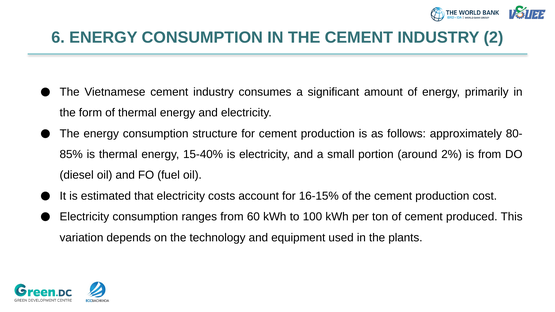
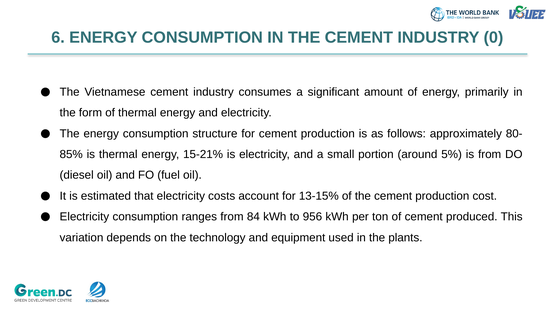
2: 2 -> 0 (493, 37)
15-40%: 15-40% -> 15-21% (203, 154)
2%: 2% -> 5% (452, 154)
16-15%: 16-15% -> 13-15% (319, 196)
60: 60 -> 84 (253, 217)
100: 100 -> 956 (312, 217)
